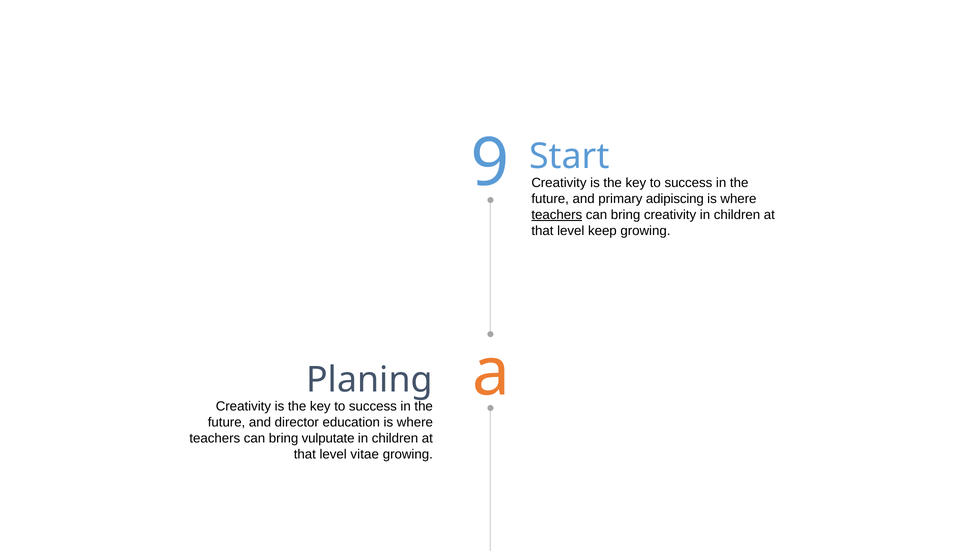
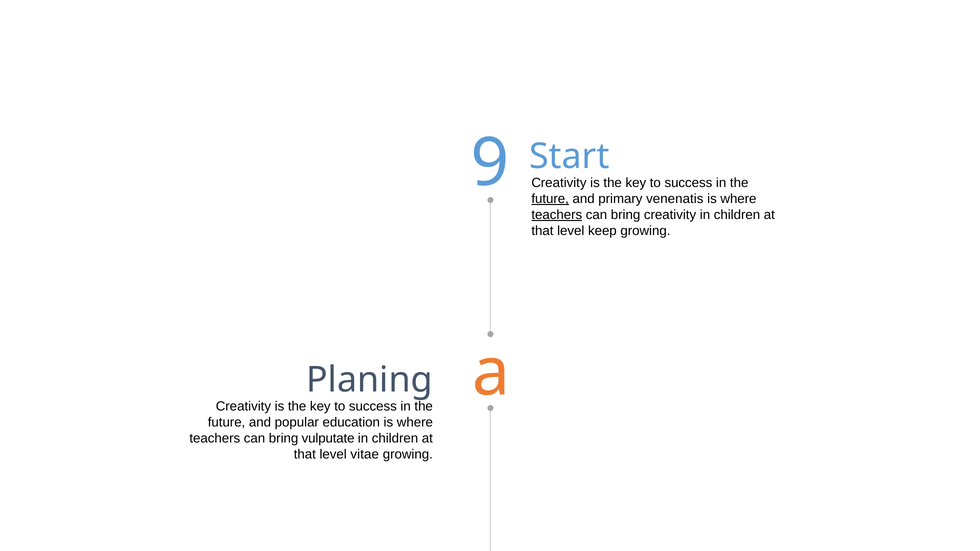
future underline: none -> present (550, 199)
adipiscing: adipiscing -> venenatis (675, 199)
director: director -> popular (297, 423)
